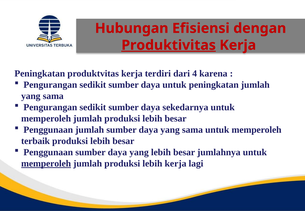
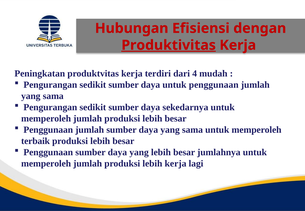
karena: karena -> mudah (213, 74)
untuk peningkatan: peningkatan -> penggunaan (214, 85)
memperoleh underline: present -> none (46, 164)
